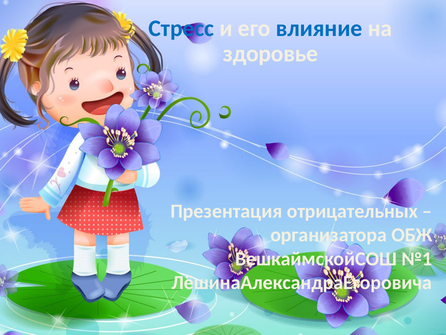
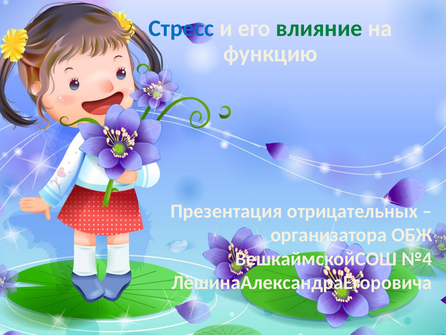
влияние colour: blue -> green (319, 28)
здоровье: здоровье -> функцию (270, 54)
№1: №1 -> №4 (417, 258)
